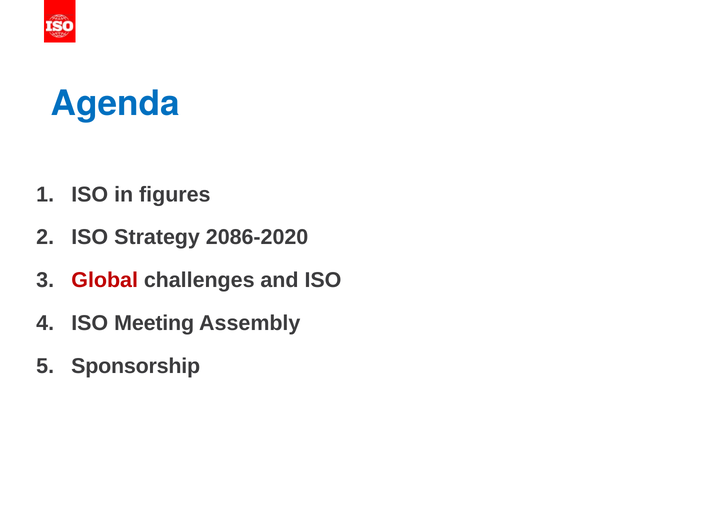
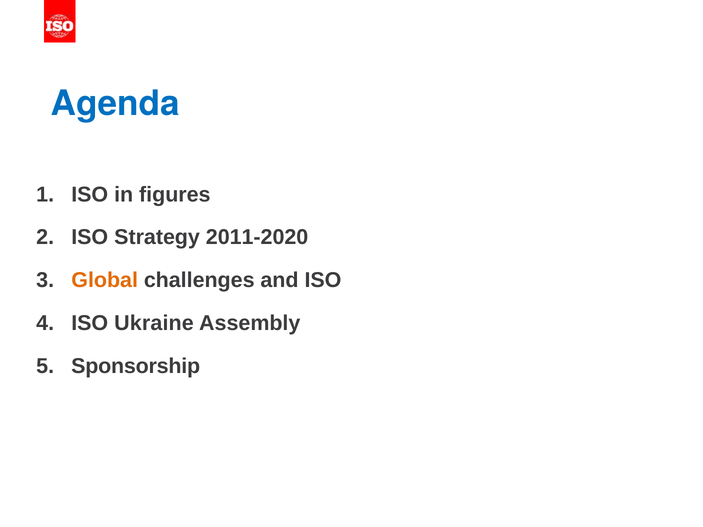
2086-2020: 2086-2020 -> 2011-2020 (257, 237)
Global colour: red -> orange (105, 280)
Meeting: Meeting -> Ukraine (154, 323)
